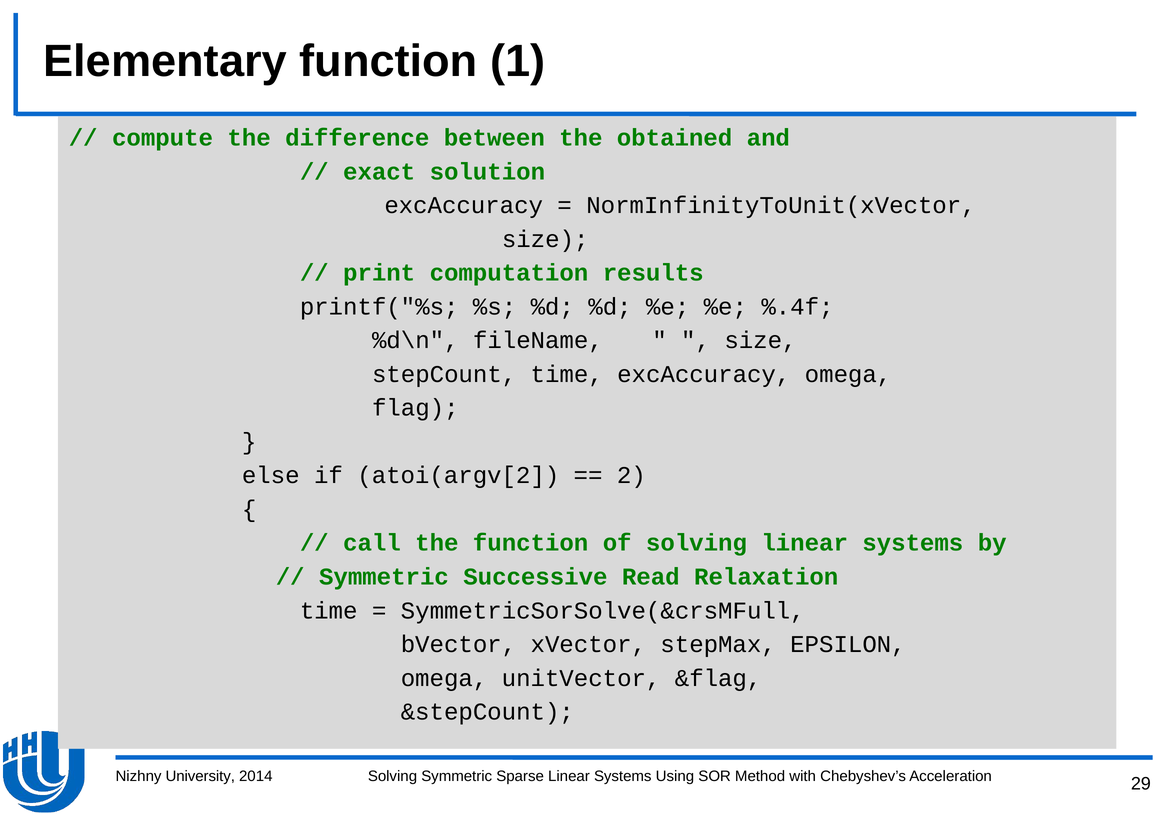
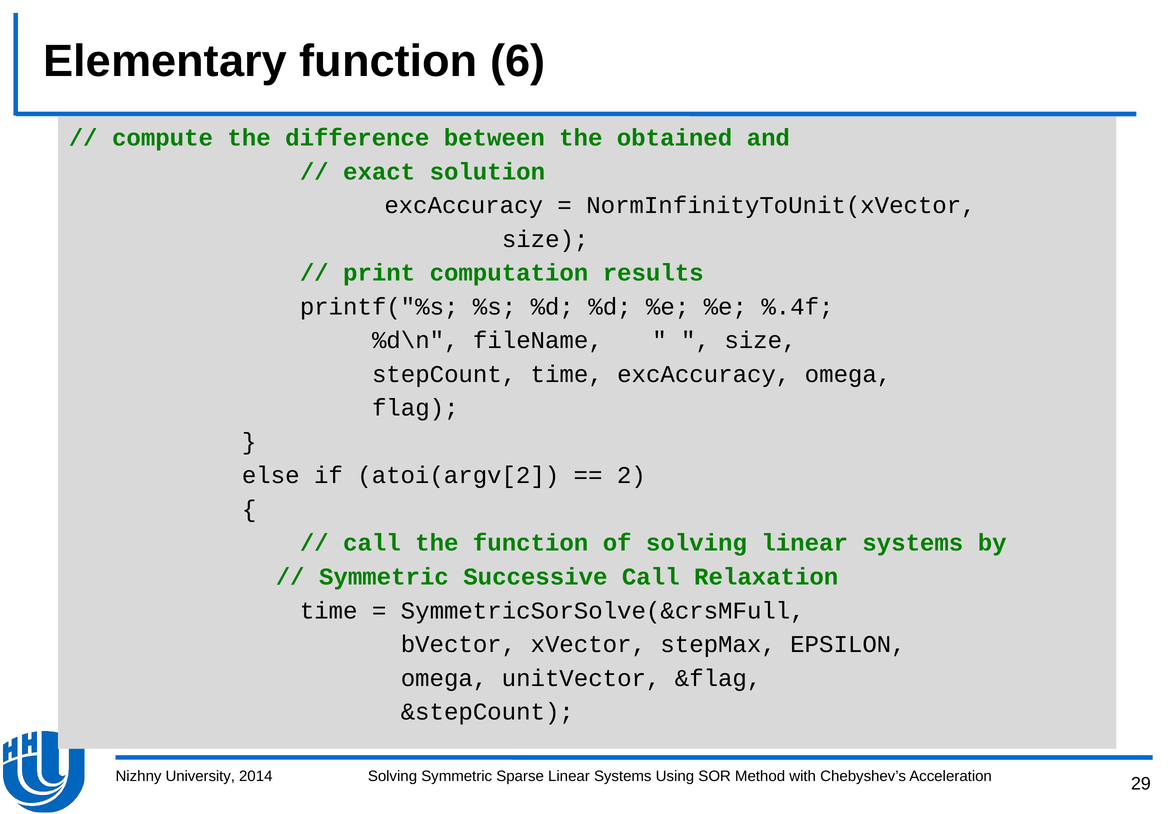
1: 1 -> 6 (518, 61)
Successive Read: Read -> Call (651, 577)
